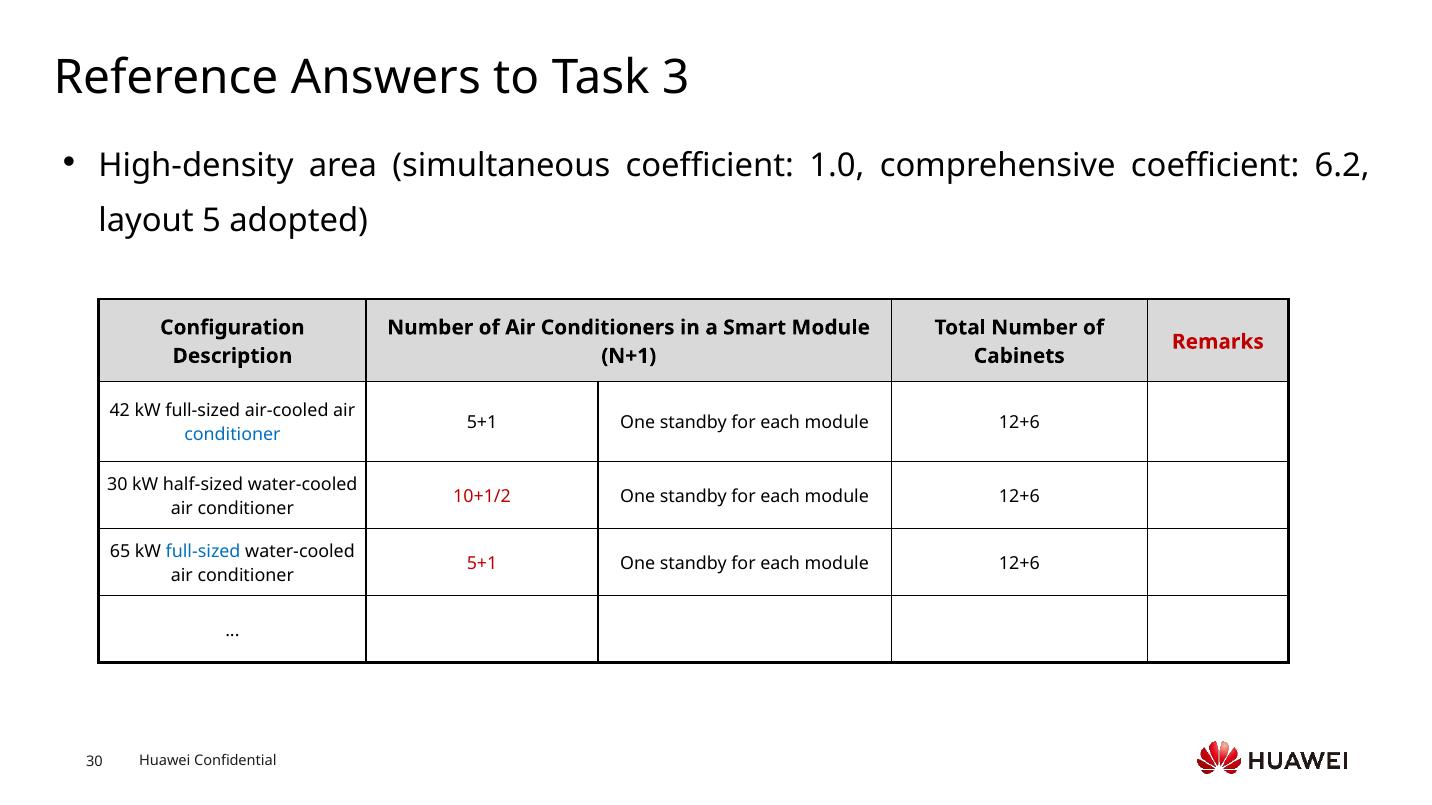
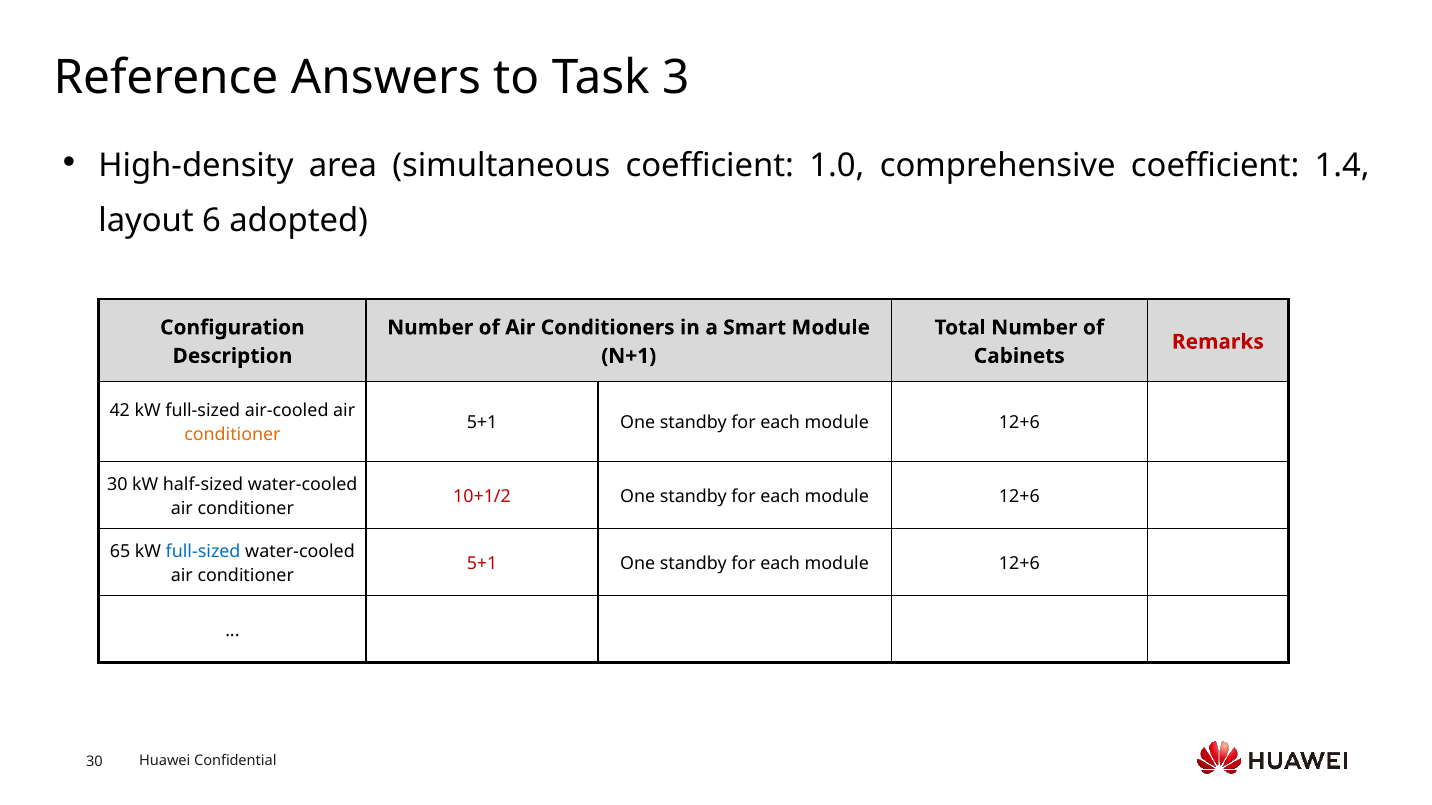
6.2: 6.2 -> 1.4 (1342, 166)
5: 5 -> 6 (212, 221)
conditioner colour: blue -> orange (232, 435)
